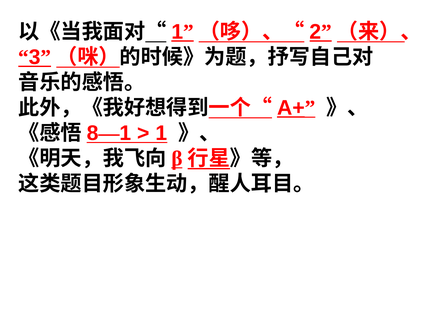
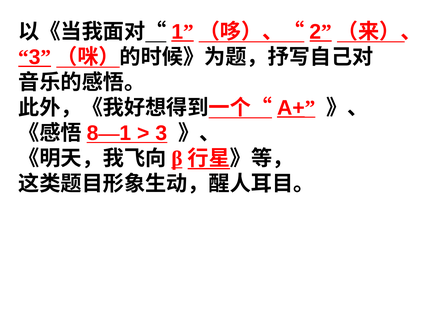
1: 1 -> 3 (161, 133)
